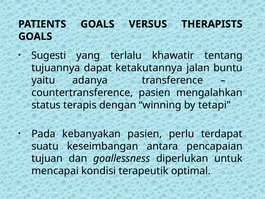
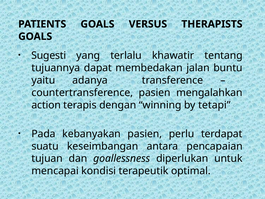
ketakutannya: ketakutannya -> membedakan (149, 68)
status: status -> action (46, 105)
